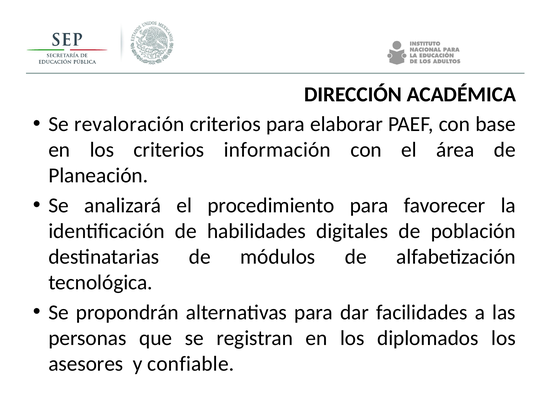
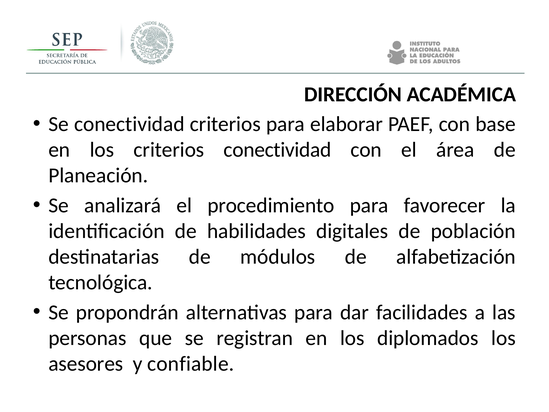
Se revaloración: revaloración -> conectividad (129, 124)
criterios información: información -> conectividad (278, 150)
